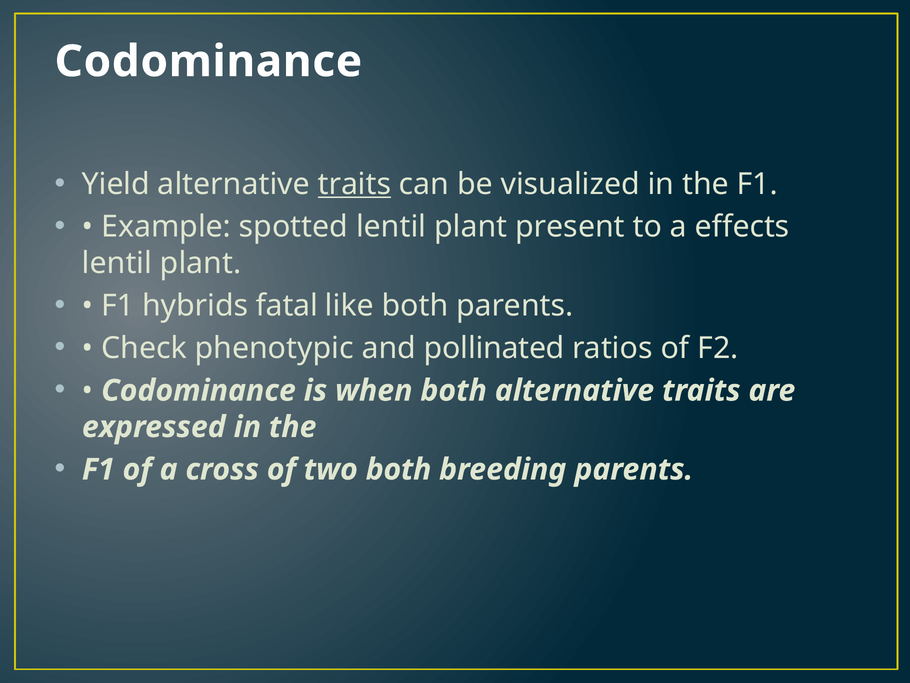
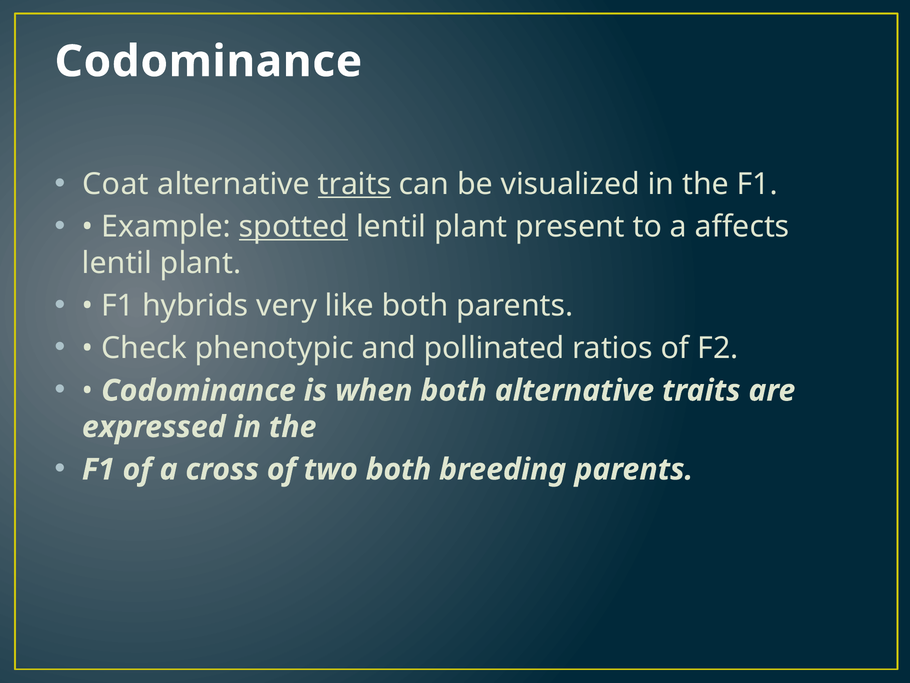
Yield: Yield -> Coat (116, 184)
spotted underline: none -> present (294, 227)
effects: effects -> affects (742, 227)
fatal: fatal -> very (287, 305)
